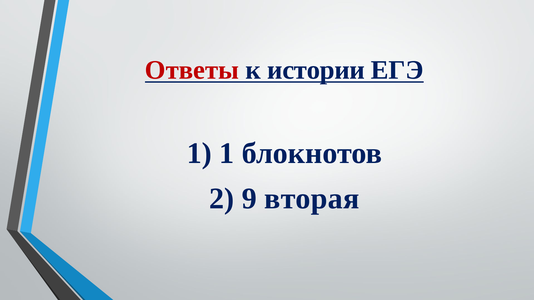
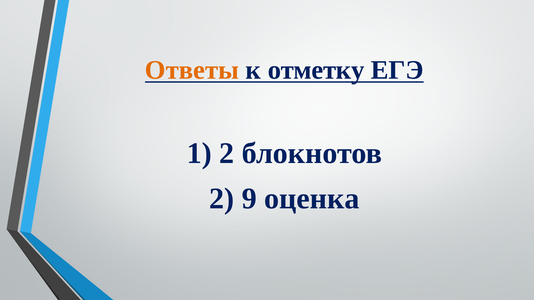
Ответы colour: red -> orange (192, 70)
истории: истории -> отметку (316, 70)
1 1: 1 -> 2 (227, 154)
вторая: вторая -> оценка (312, 199)
